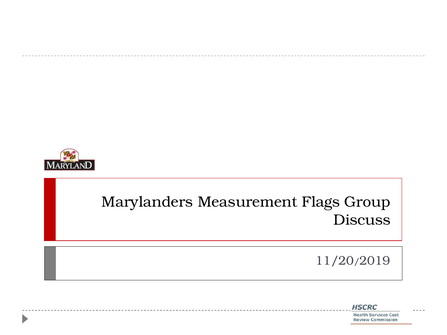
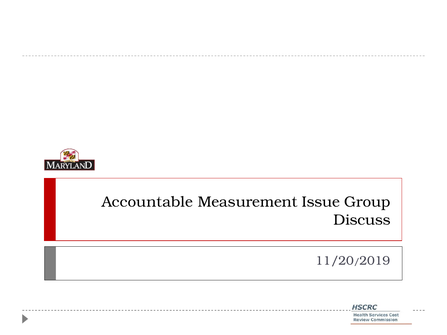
Marylanders: Marylanders -> Accountable (147, 202)
Flags: Flags -> Issue (321, 202)
